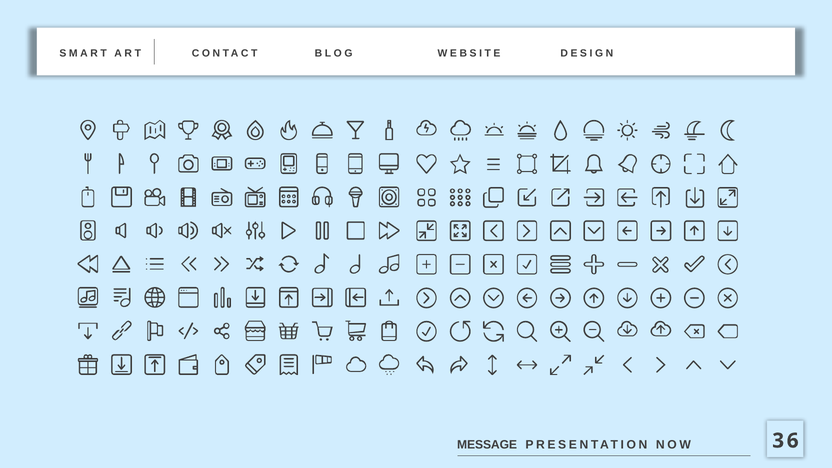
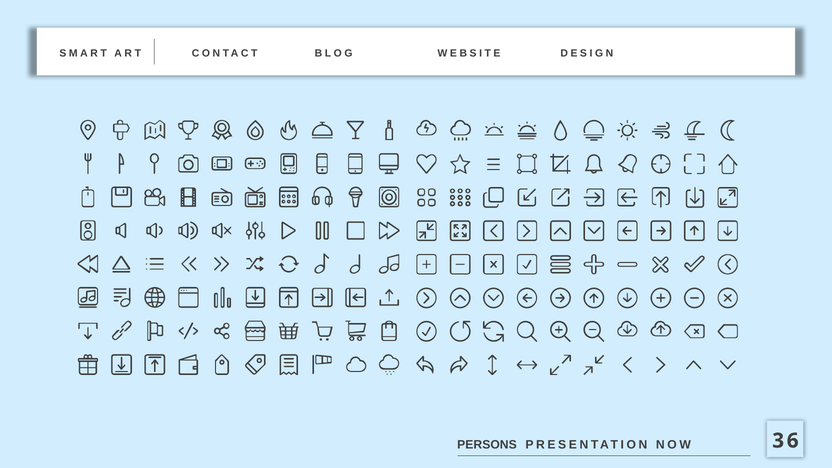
MESSAGE: MESSAGE -> PERSONS (487, 445)
